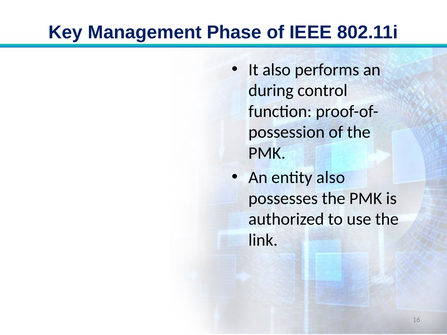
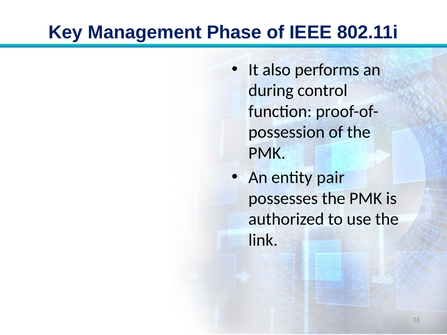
entity also: also -> pair (331, 178)
